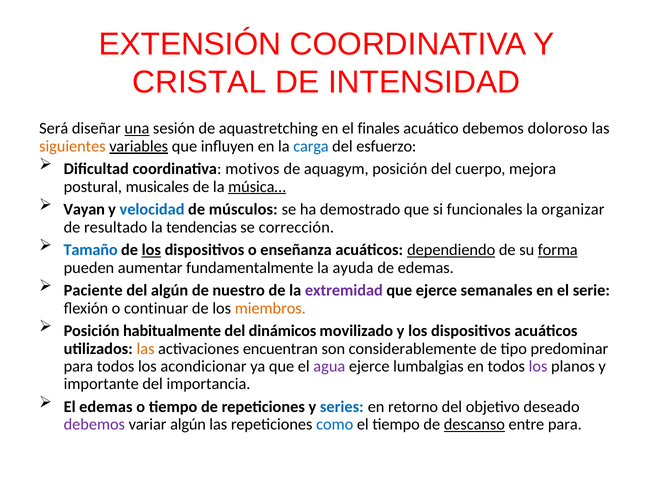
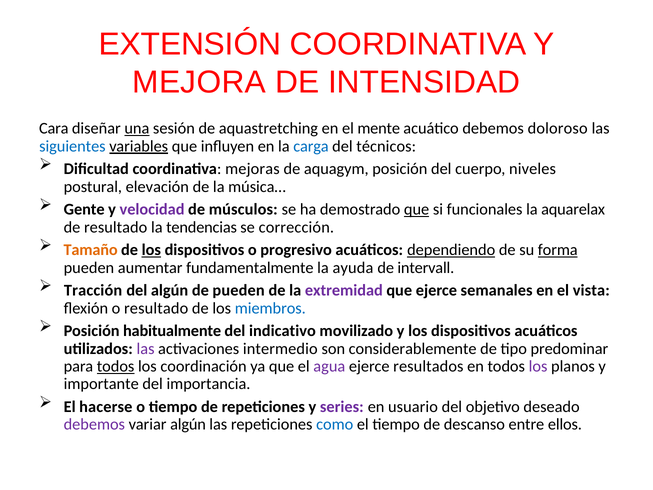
CRISTAL: CRISTAL -> MEJORA (199, 82)
Será: Será -> Cara (54, 128)
finales: finales -> mente (379, 128)
siguientes colour: orange -> blue (72, 146)
esfuerzo: esfuerzo -> técnicos (386, 146)
motivos: motivos -> mejoras (252, 169)
mejora: mejora -> niveles (533, 169)
musicales: musicales -> elevación (157, 187)
música… underline: present -> none (257, 187)
Vayan: Vayan -> Gente (84, 209)
velocidad colour: blue -> purple (152, 209)
que underline: none -> present (417, 209)
organizar: organizar -> aquarelax (573, 209)
Tamaño colour: blue -> orange (91, 250)
enseñanza: enseñanza -> progresivo (296, 250)
de edemas: edemas -> intervall (426, 268)
Paciente: Paciente -> Tracción (93, 290)
de nuestro: nuestro -> pueden (239, 290)
serie: serie -> vista (591, 290)
o continuar: continuar -> resultado (156, 308)
miembros colour: orange -> blue (270, 308)
dinámicos: dinámicos -> indicativo (282, 331)
las colour: orange -> purple (146, 349)
encuentran: encuentran -> intermedio (280, 349)
todos underline: none -> present (116, 366)
acondicionar: acondicionar -> coordinación (204, 366)
lumbalgias: lumbalgias -> resultados (428, 366)
El edemas: edemas -> hacerse (106, 407)
series colour: blue -> purple (342, 407)
retorno: retorno -> usuario (413, 407)
descanso underline: present -> none (474, 424)
entre para: para -> ellos (565, 424)
